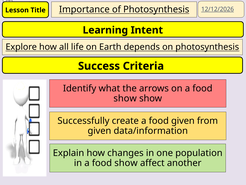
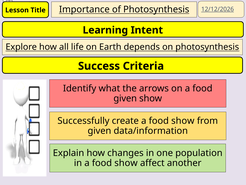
show: show -> given (125, 98)
create a food given: given -> show (183, 121)
